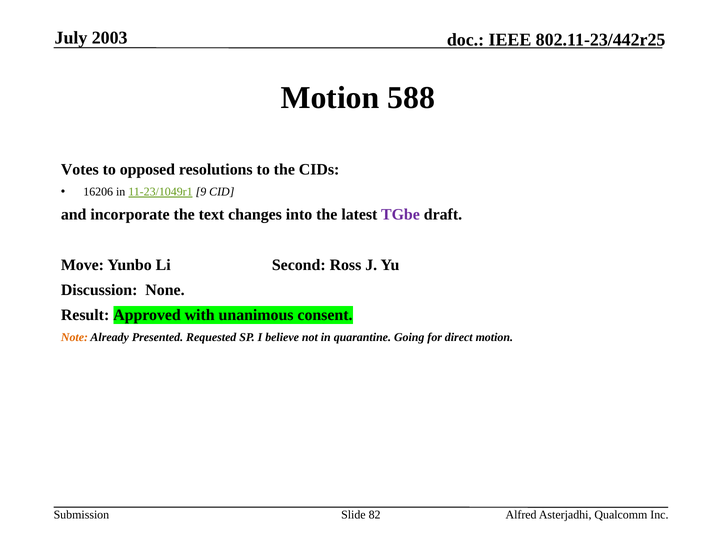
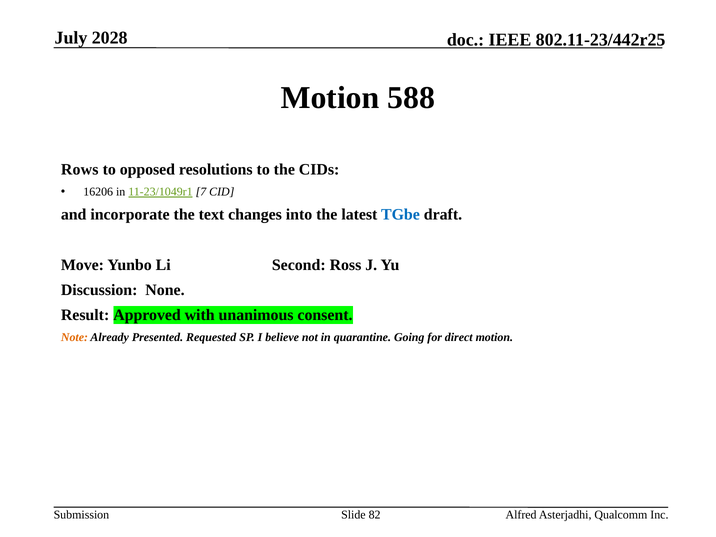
2003: 2003 -> 2028 (110, 38)
Votes: Votes -> Rows (80, 169)
9: 9 -> 7 (201, 192)
TGbe colour: purple -> blue (400, 215)
